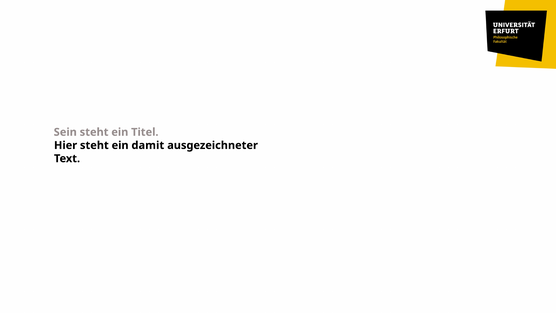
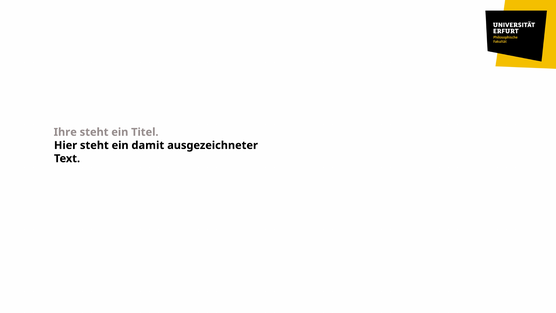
Sein: Sein -> Ihre (65, 132)
